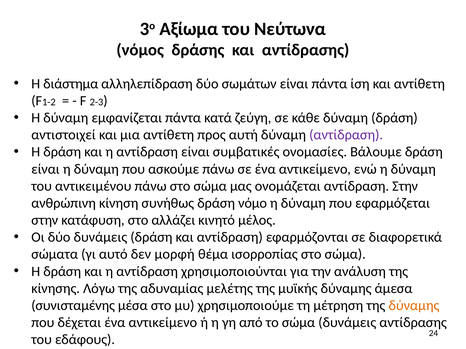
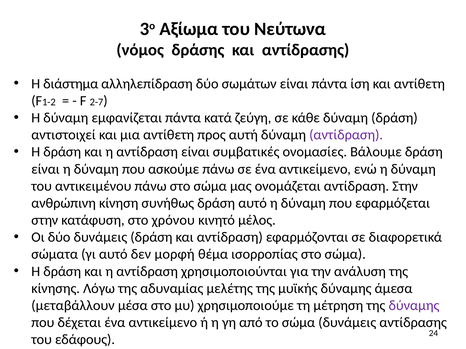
2-3: 2-3 -> 2-7 (97, 102)
δράση νόμο: νόμο -> αυτό (253, 203)
αλλάζει: αλλάζει -> χρόνου (173, 221)
συνισταμένης: συνισταμένης -> μεταβάλλουν (73, 306)
δύναμης colour: orange -> purple (414, 306)
